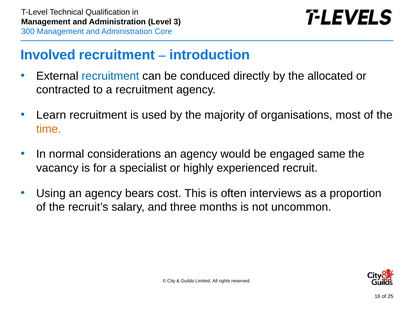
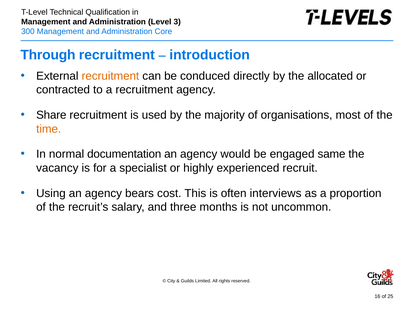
Involved: Involved -> Through (48, 55)
recruitment colour: blue -> orange (110, 76)
Learn: Learn -> Share (51, 115)
considerations: considerations -> documentation (124, 154)
